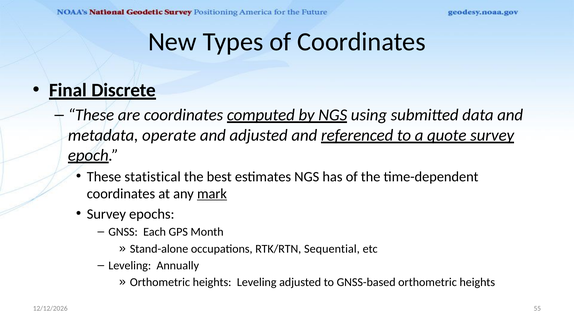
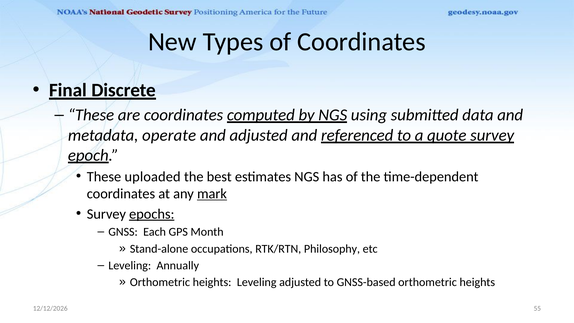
statistical: statistical -> uploaded (153, 177)
epochs underline: none -> present (152, 214)
Sequential: Sequential -> Philosophy (332, 249)
